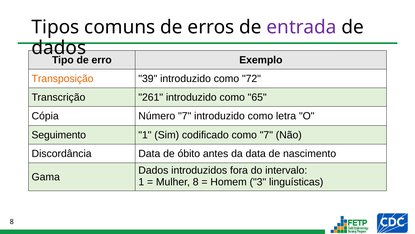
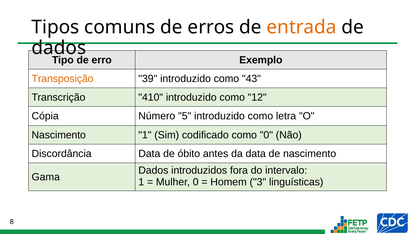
entrada colour: purple -> orange (302, 27)
72: 72 -> 43 (251, 79)
261: 261 -> 410 (151, 97)
65: 65 -> 12 (257, 97)
Número 7: 7 -> 5 (185, 116)
Seguimento: Seguimento -> Nascimento (59, 135)
como 7: 7 -> 0 (266, 135)
Mulher 8: 8 -> 0 (196, 181)
